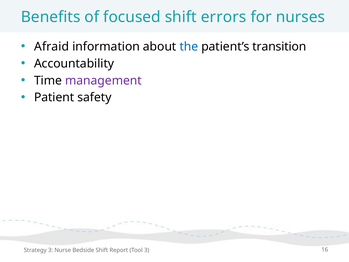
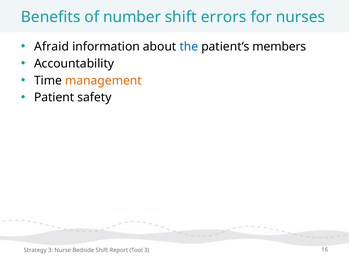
focused: focused -> number (132, 17)
transition: transition -> members (279, 47)
management colour: purple -> orange (103, 80)
